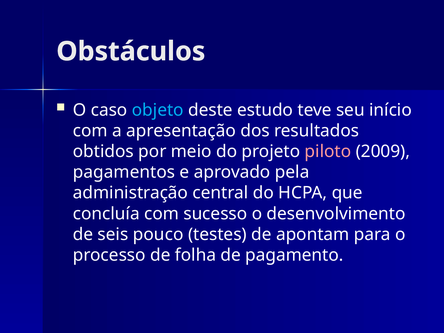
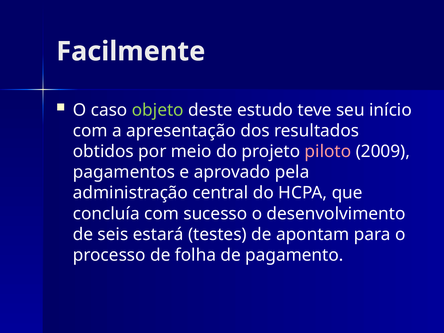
Obstáculos: Obstáculos -> Facilmente (131, 51)
objeto colour: light blue -> light green (158, 110)
pouco: pouco -> estará (158, 234)
